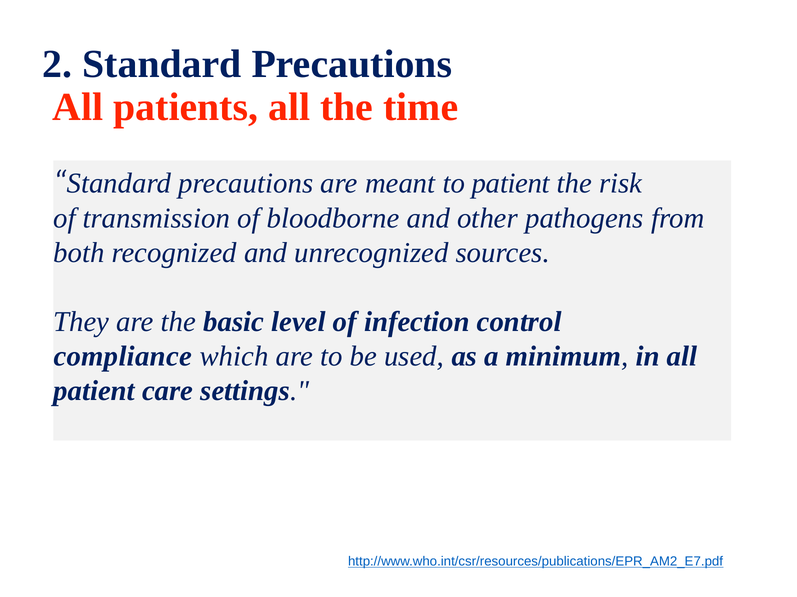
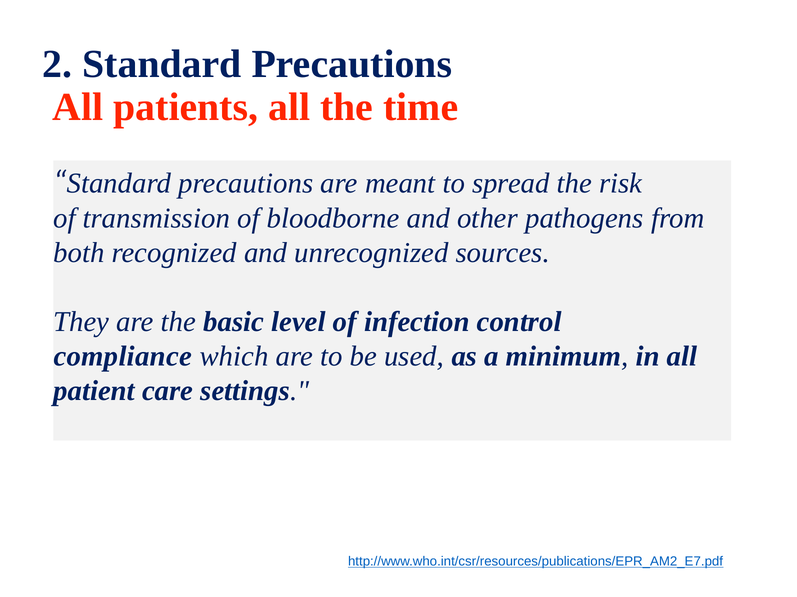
to patient: patient -> spread (511, 183)
